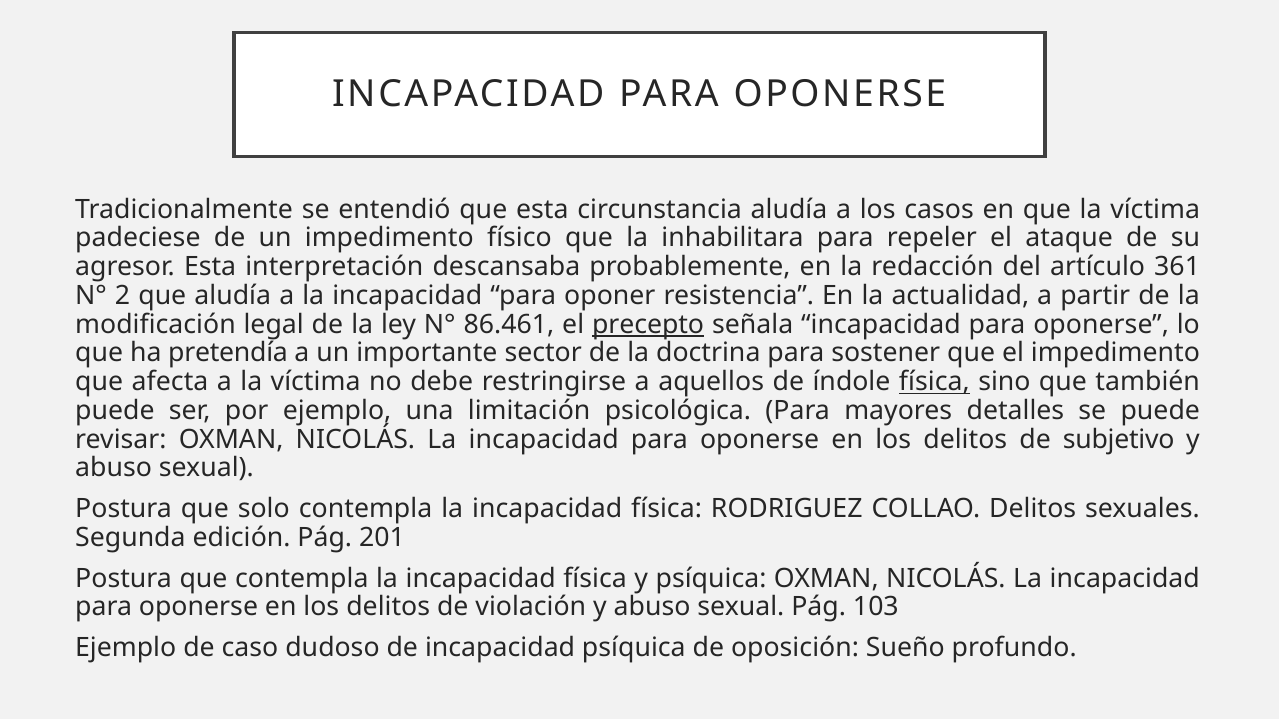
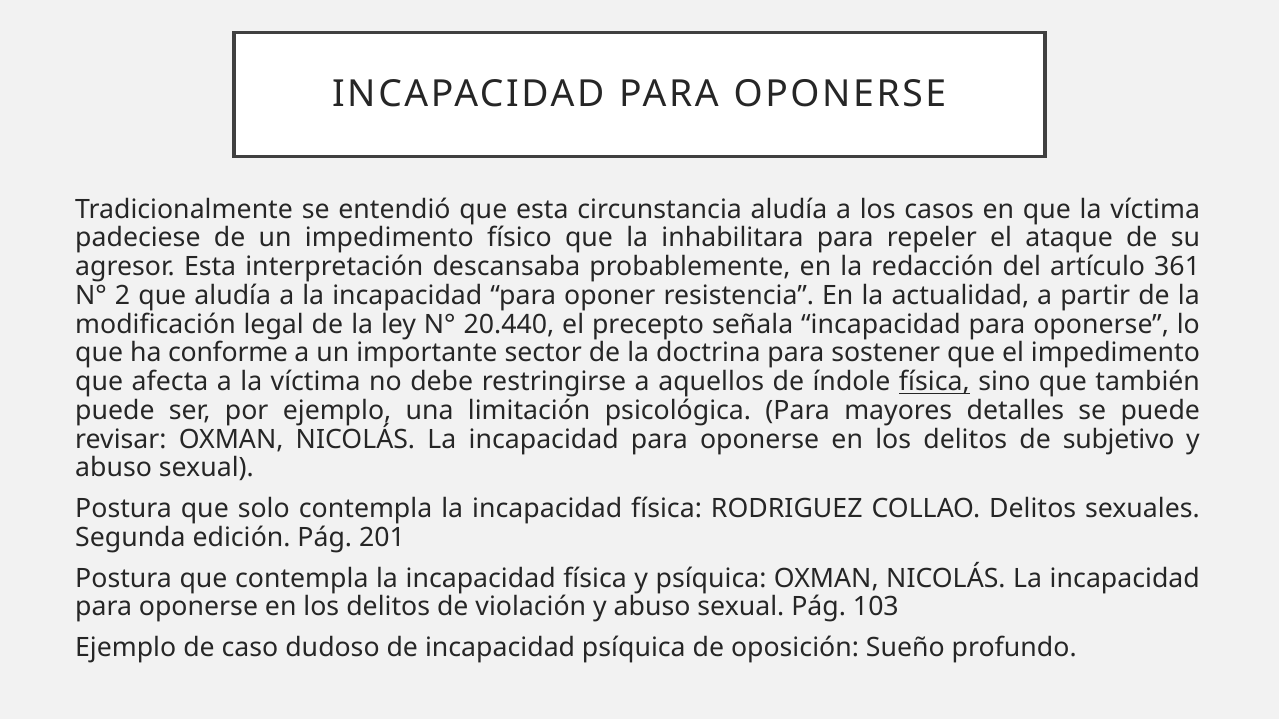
86.461: 86.461 -> 20.440 (509, 325)
precepto underline: present -> none (648, 325)
pretendía: pretendía -> conforme (228, 353)
